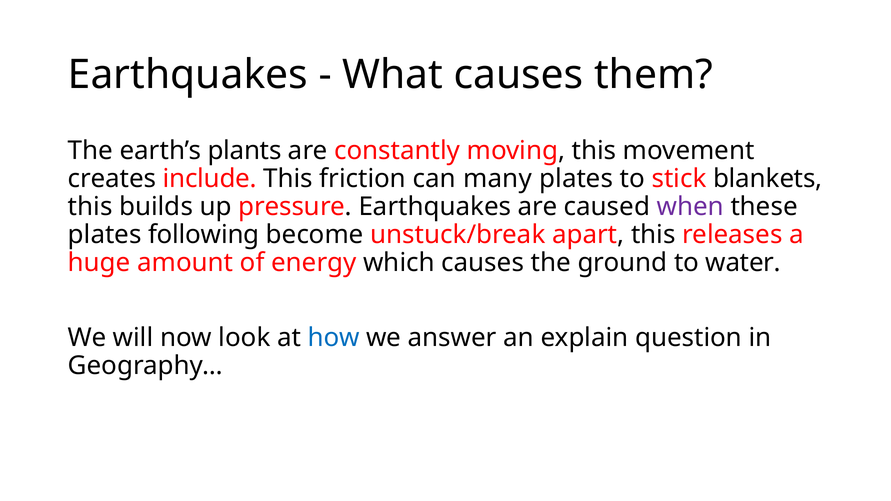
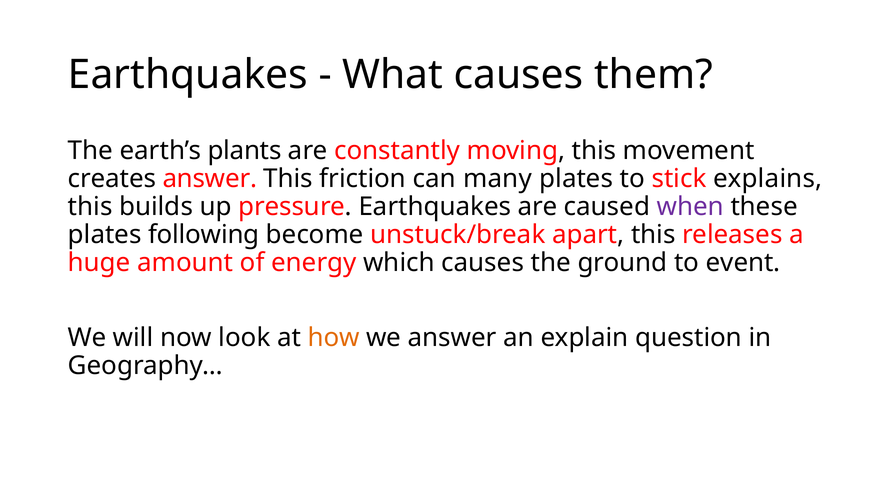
creates include: include -> answer (210, 179)
blankets: blankets -> explains (768, 179)
water: water -> event (743, 263)
how colour: blue -> orange (334, 338)
